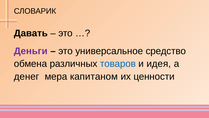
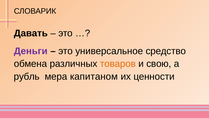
товаров colour: blue -> orange (118, 64)
идея: идея -> свою (159, 64)
денег: денег -> рубль (27, 76)
